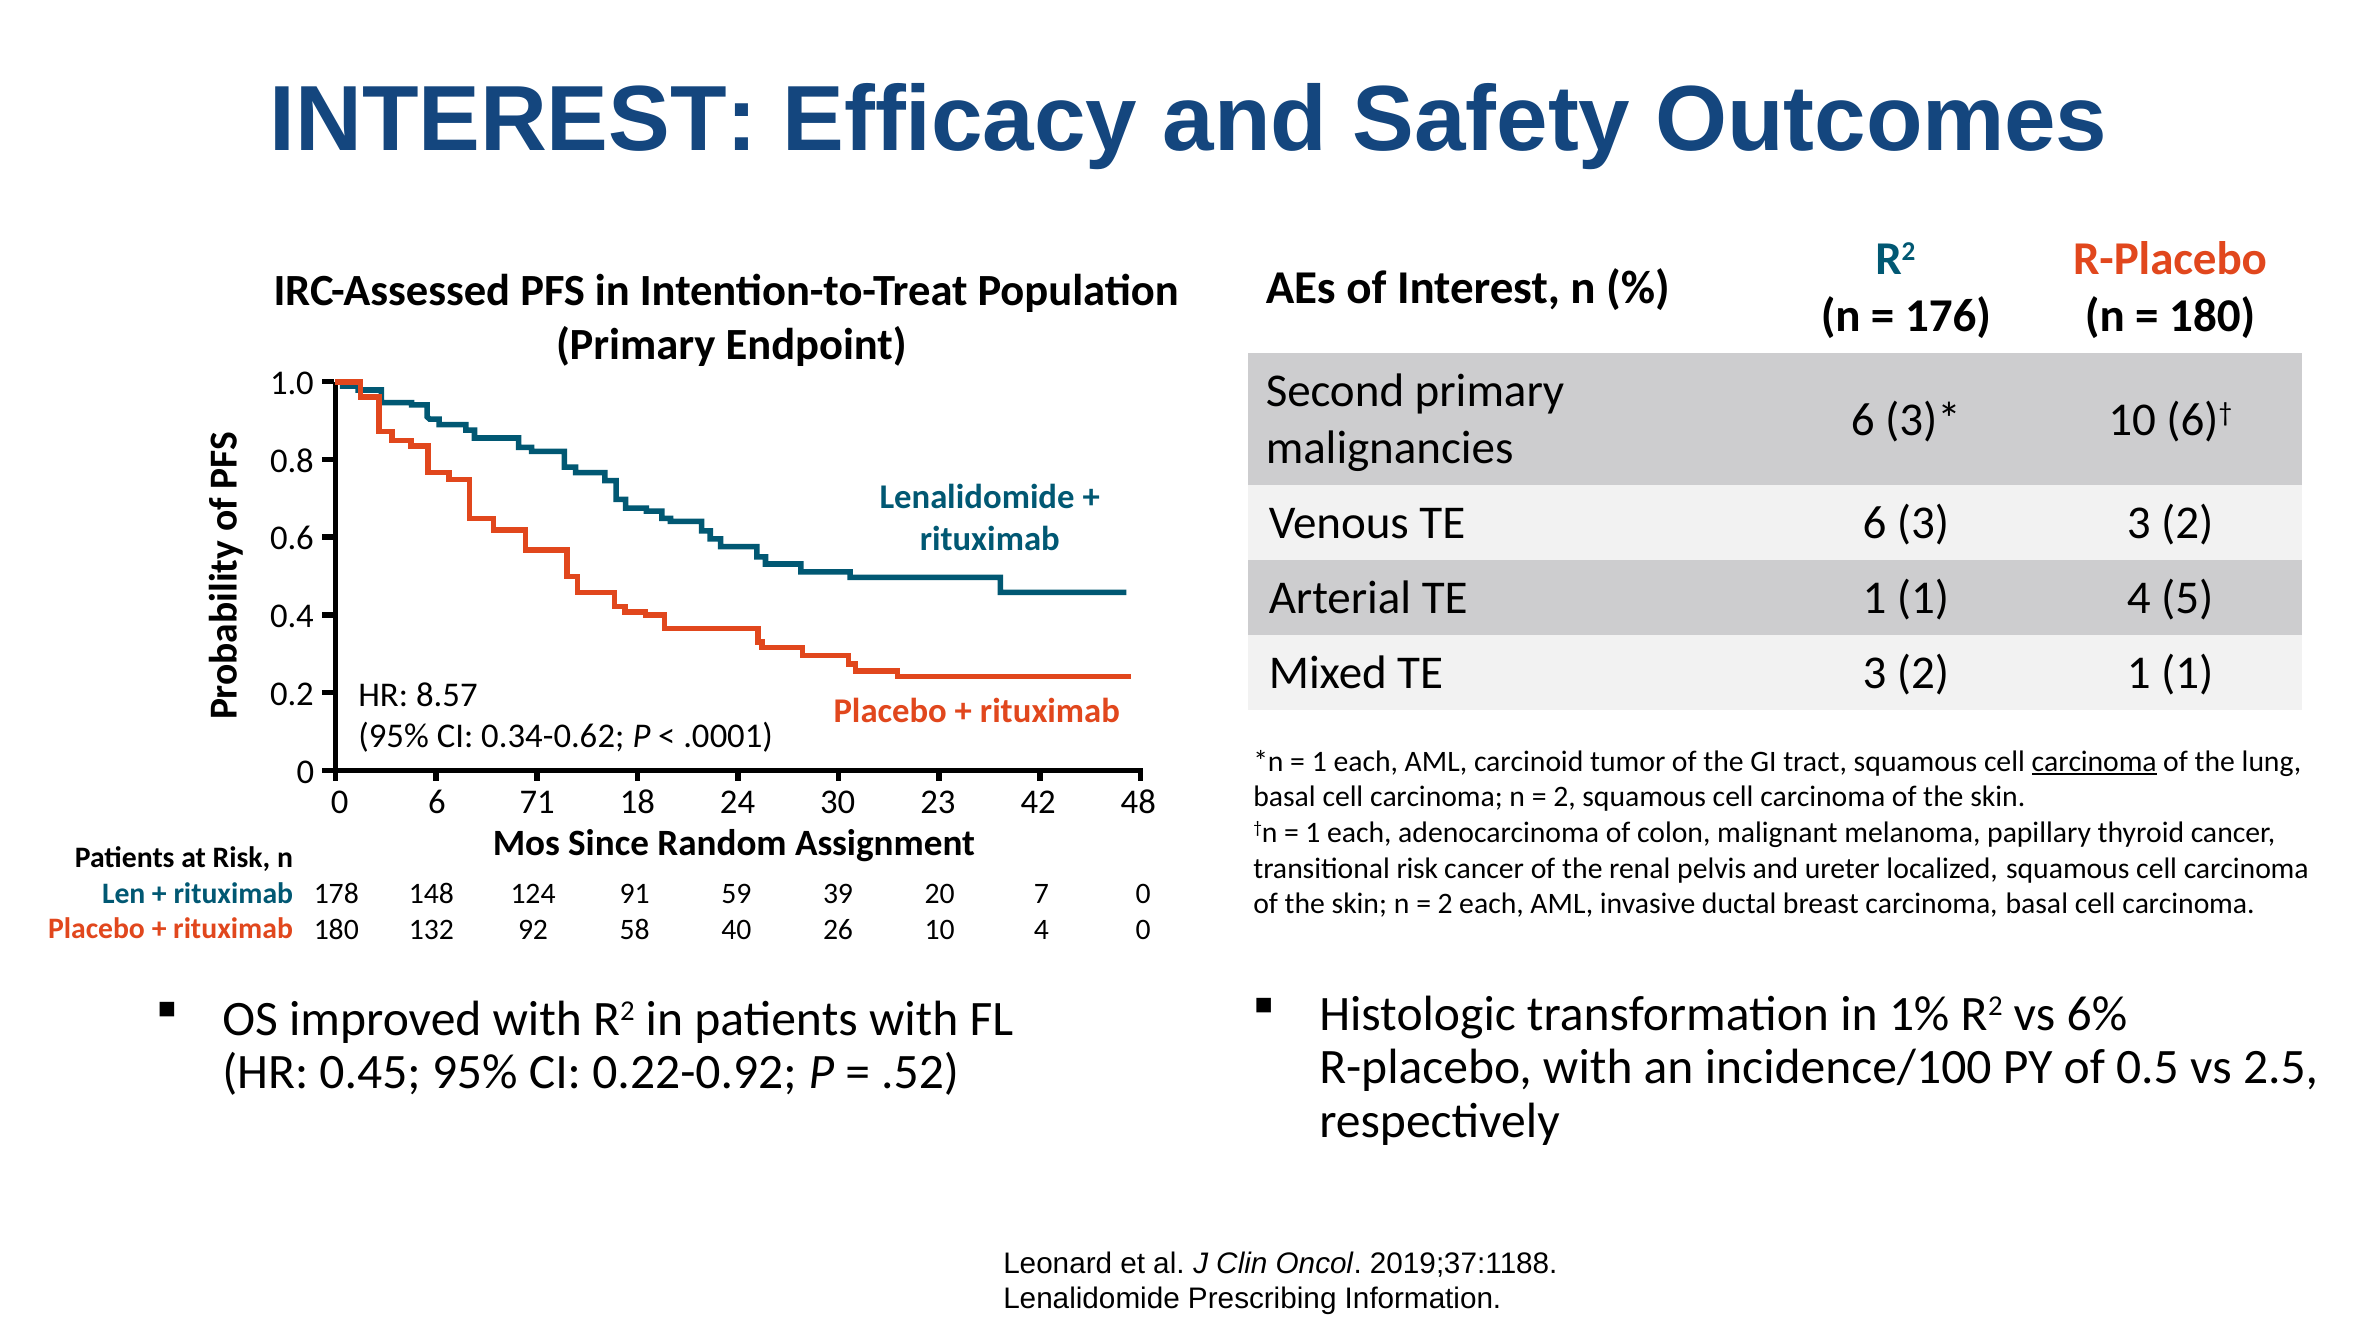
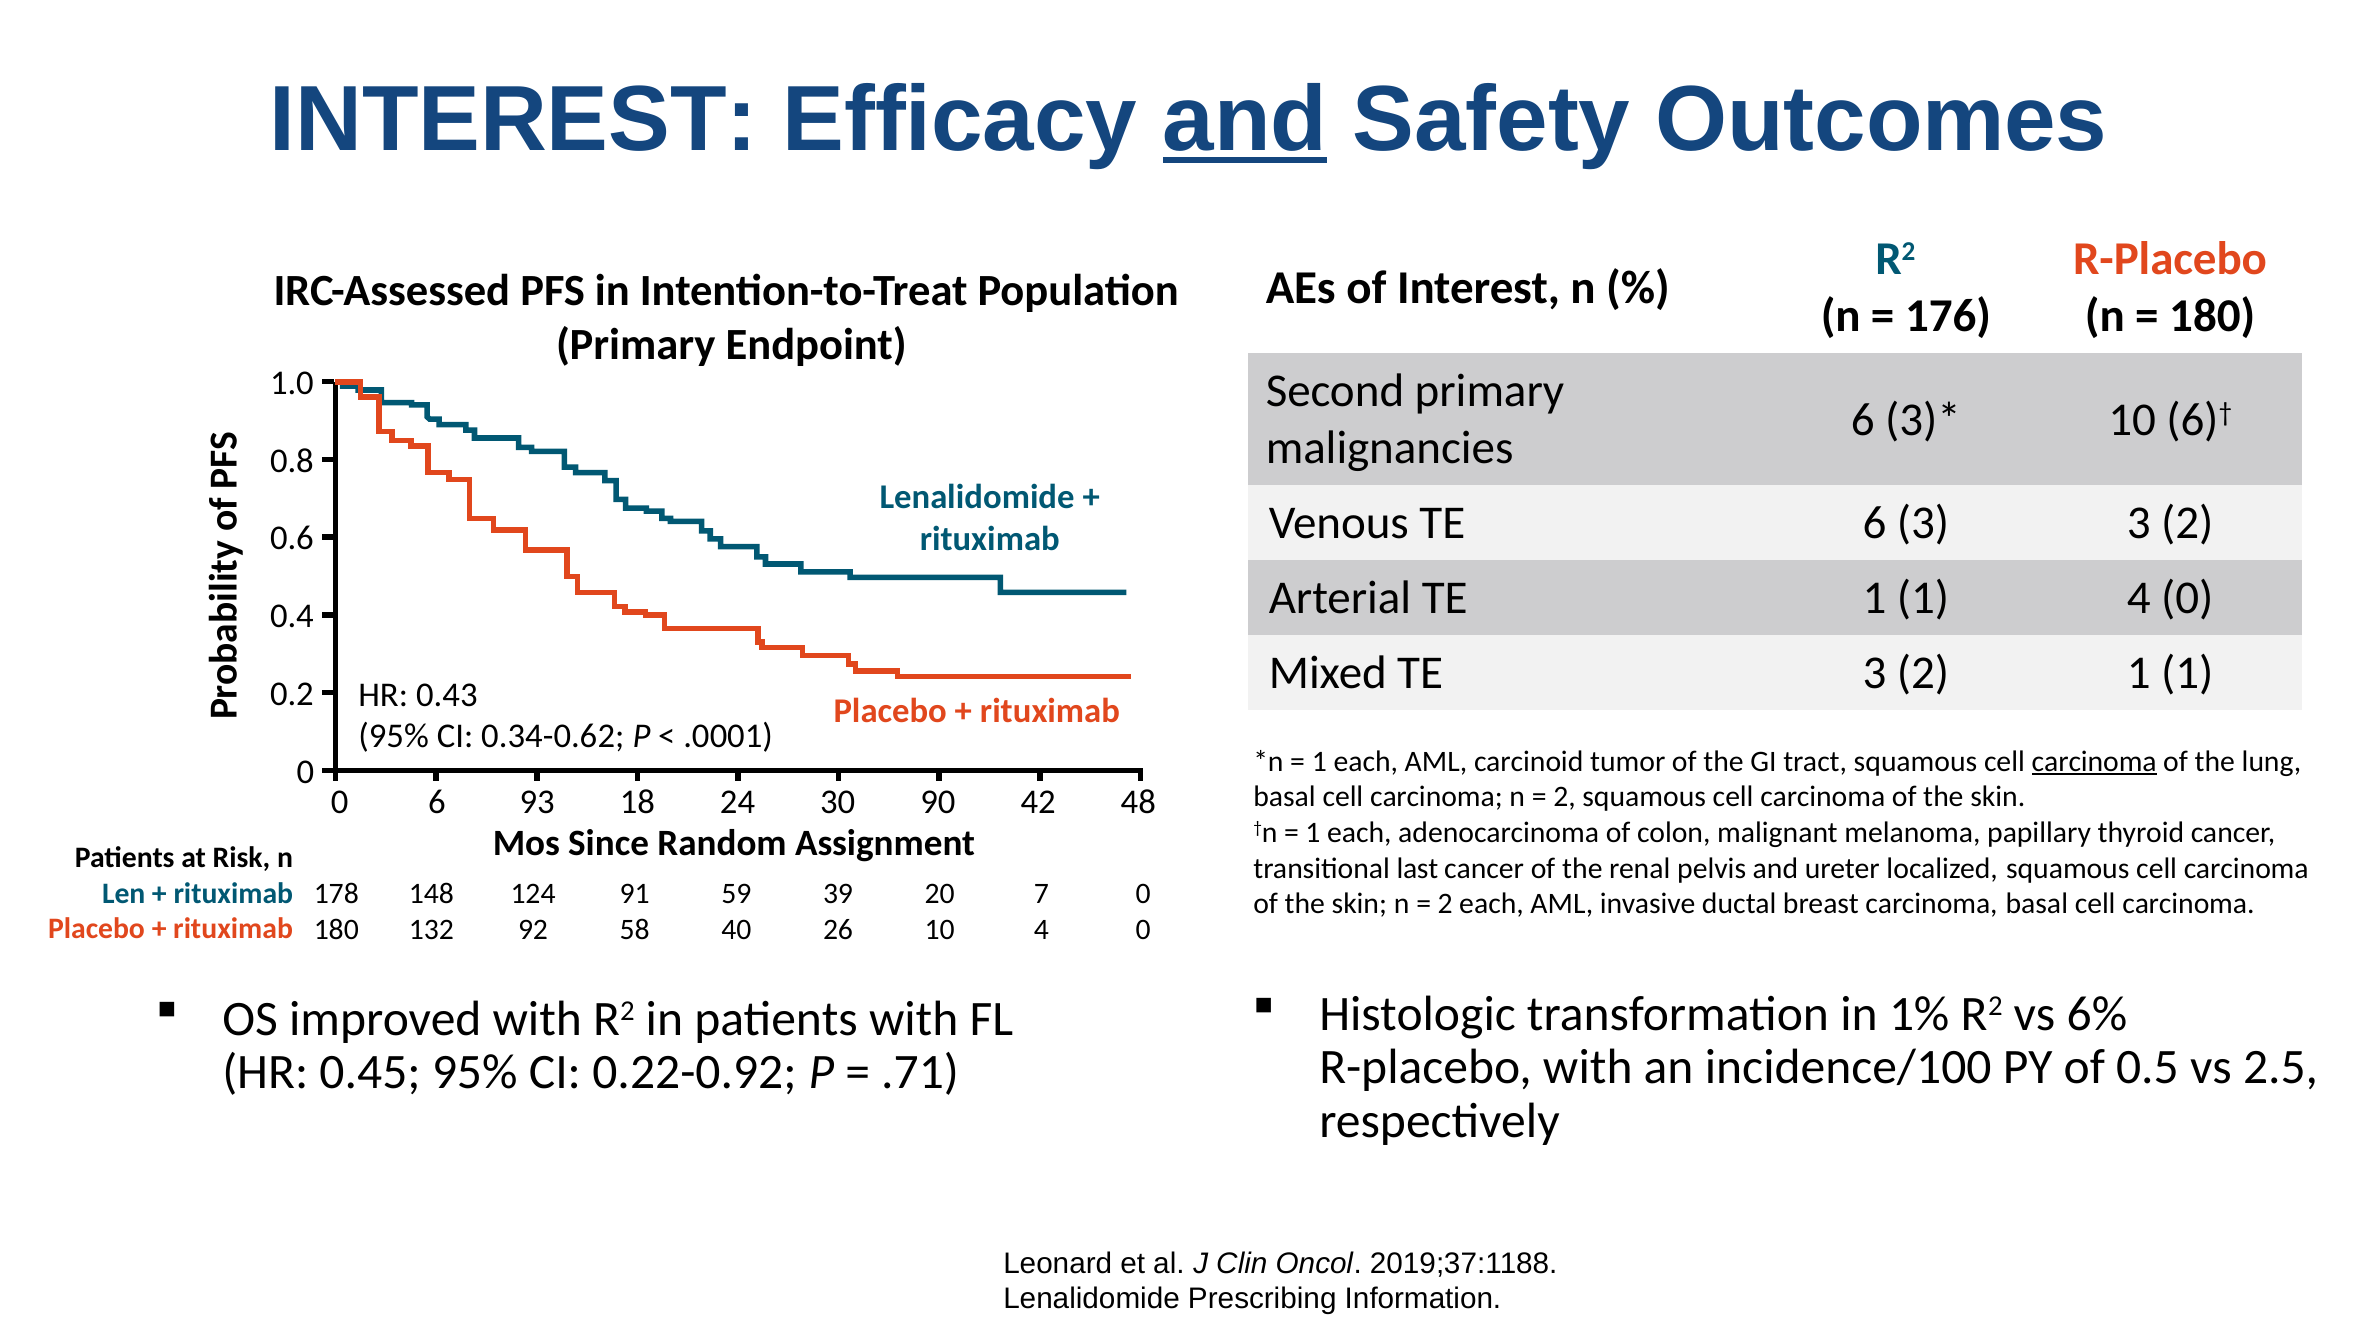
and underline: none -> present (1245, 120)
1 4 5: 5 -> 0 (2187, 599)
8.57: 8.57 -> 0.43 (447, 695)
71: 71 -> 93 (537, 802)
23: 23 -> 90 (938, 802)
transitional risk: risk -> last (1417, 869)
.52: .52 -> .71 (920, 1073)
